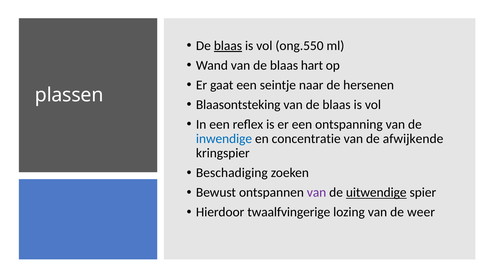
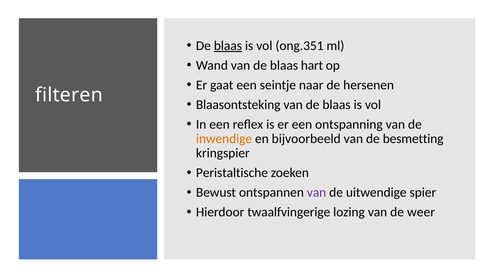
ong.550: ong.550 -> ong.351 (299, 46)
plassen: plassen -> filteren (69, 95)
inwendige colour: blue -> orange (224, 139)
concentratie: concentratie -> bijvoorbeeld (306, 139)
afwijkende: afwijkende -> besmetting (413, 139)
Beschadiging: Beschadiging -> Peristaltische (232, 173)
uitwendige underline: present -> none (376, 192)
